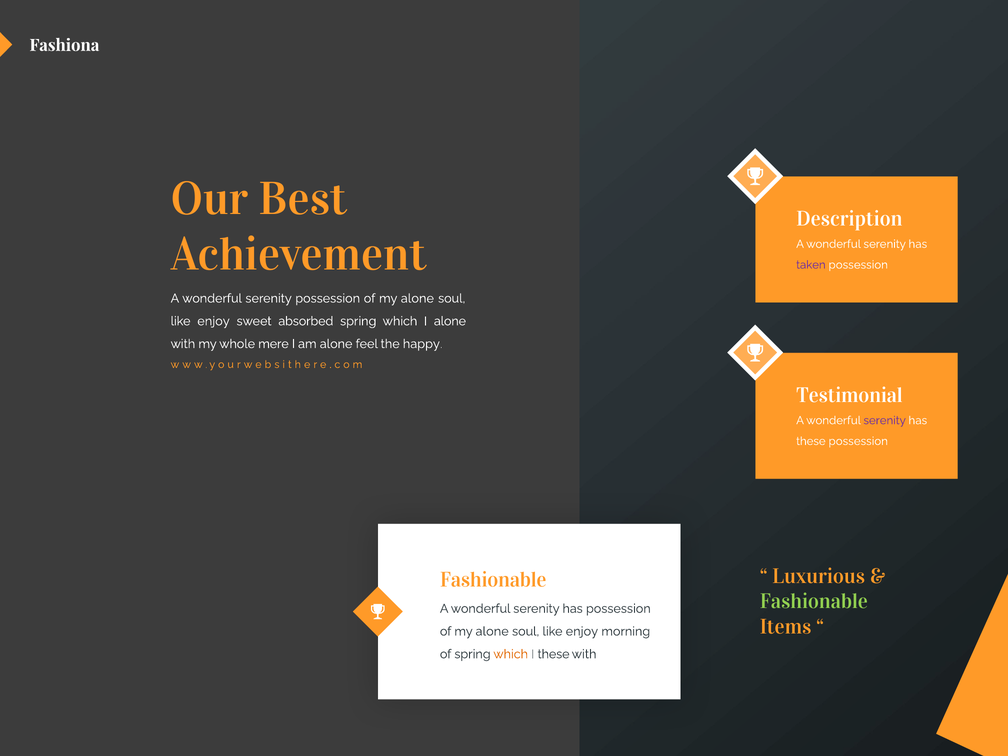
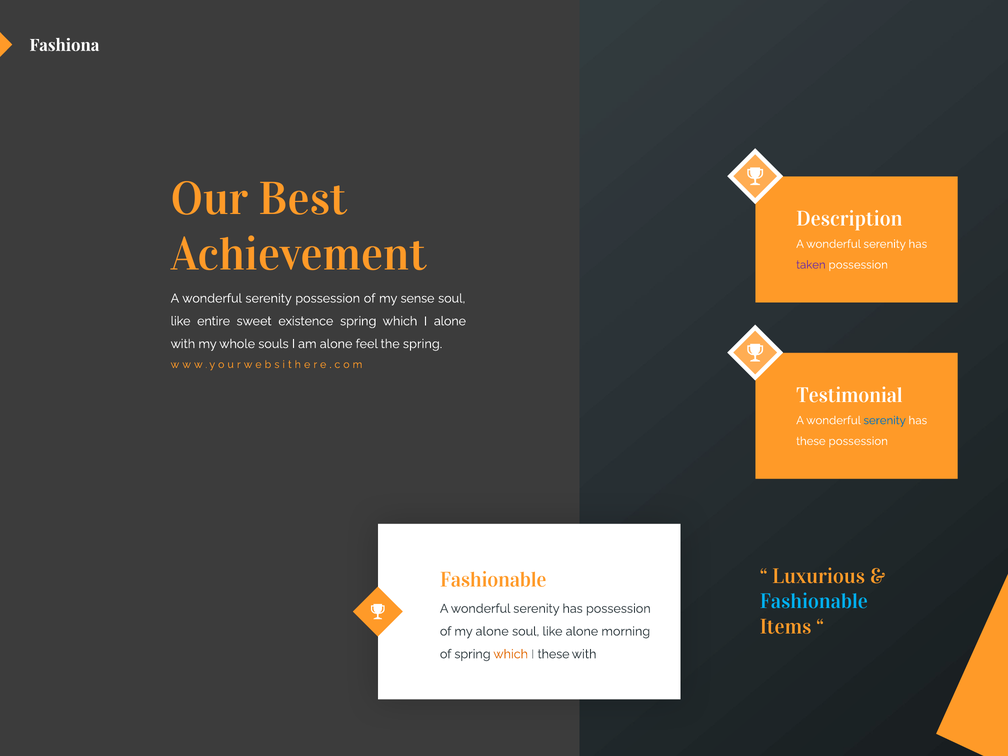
alone: alone -> sense (418, 298)
enjoy: enjoy -> entire (214, 321)
absorbed: absorbed -> existence (306, 321)
mere: mere -> souls (273, 344)
the happy: happy -> spring (423, 344)
serenity colour: purple -> blue (885, 420)
Fashionable colour: light green -> light blue (814, 602)
enjoy: enjoy -> alone (582, 631)
